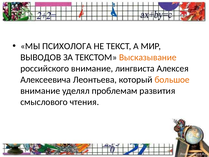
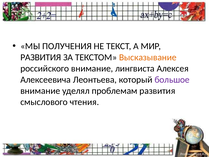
ПСИХОЛОГА: ПСИХОЛОГА -> ПОЛУЧЕНИЯ (67, 46)
ВЫВОДОВ: ВЫВОДОВ -> РАЗВИТИЯ (41, 57)
большое colour: orange -> purple (172, 80)
